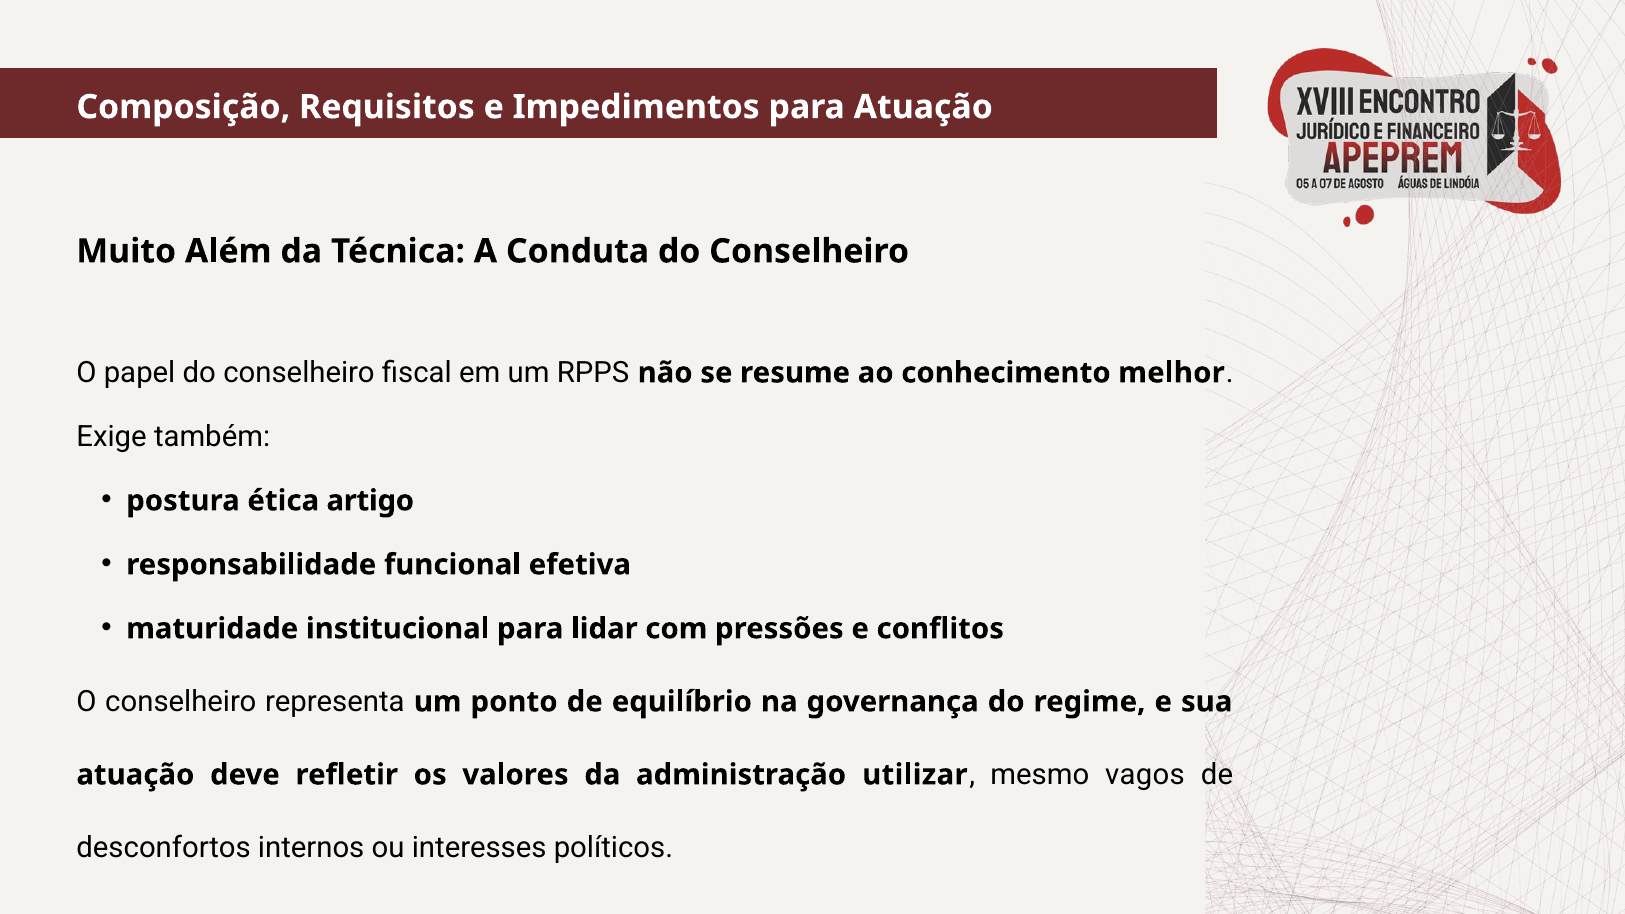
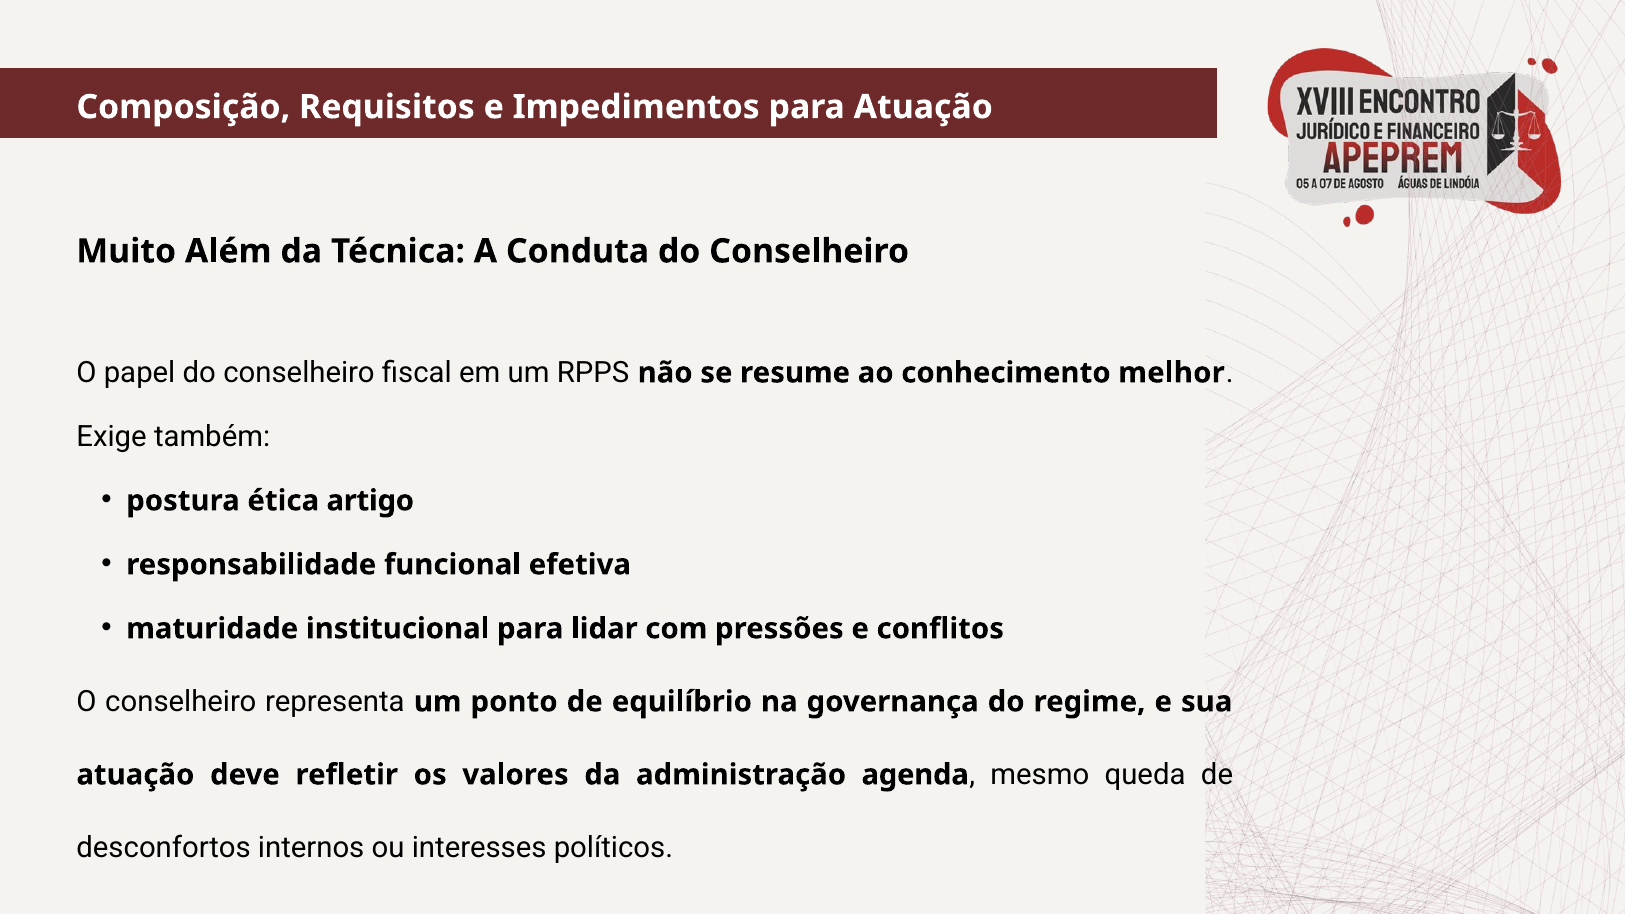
utilizar: utilizar -> agenda (915, 775)
vagos: vagos -> queda (1145, 775)
